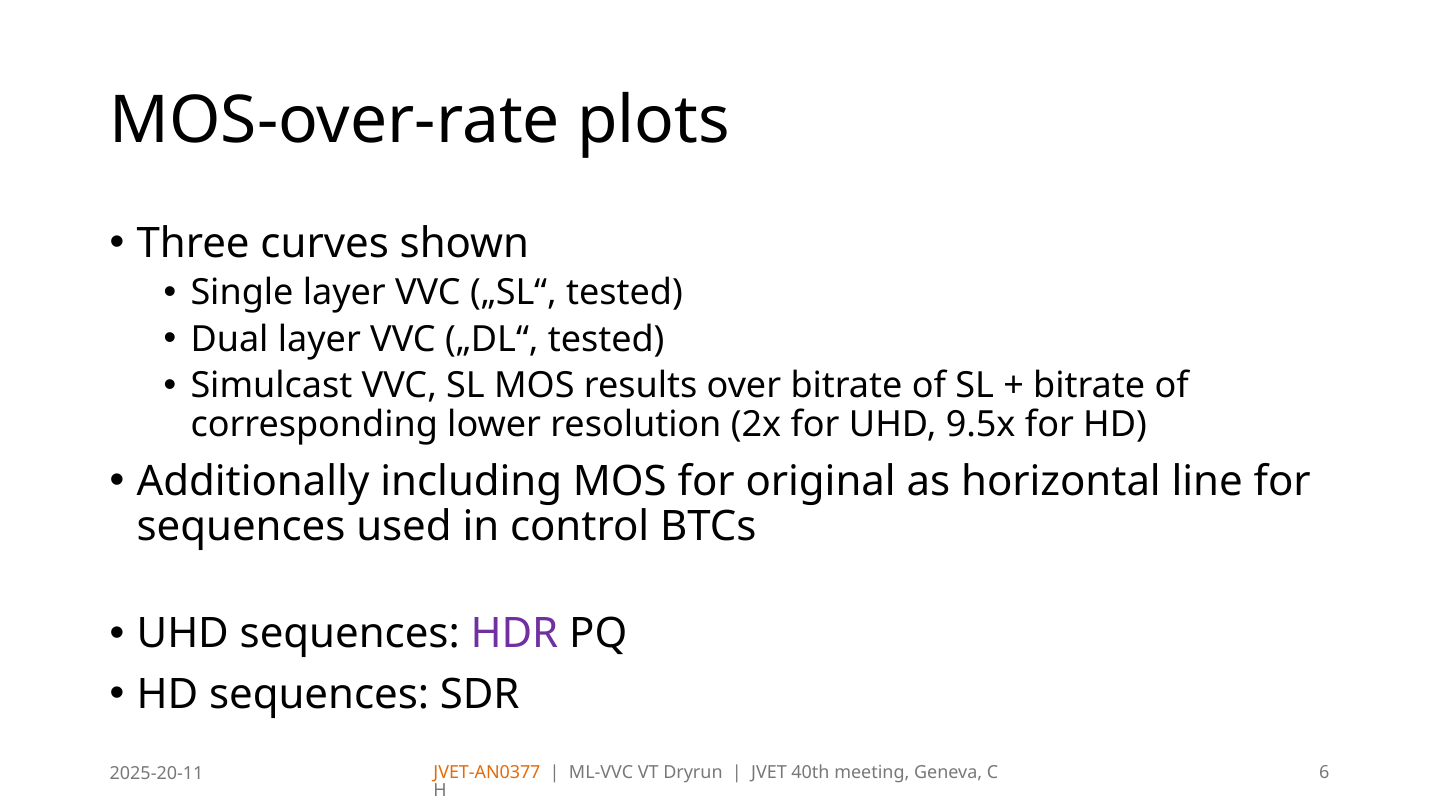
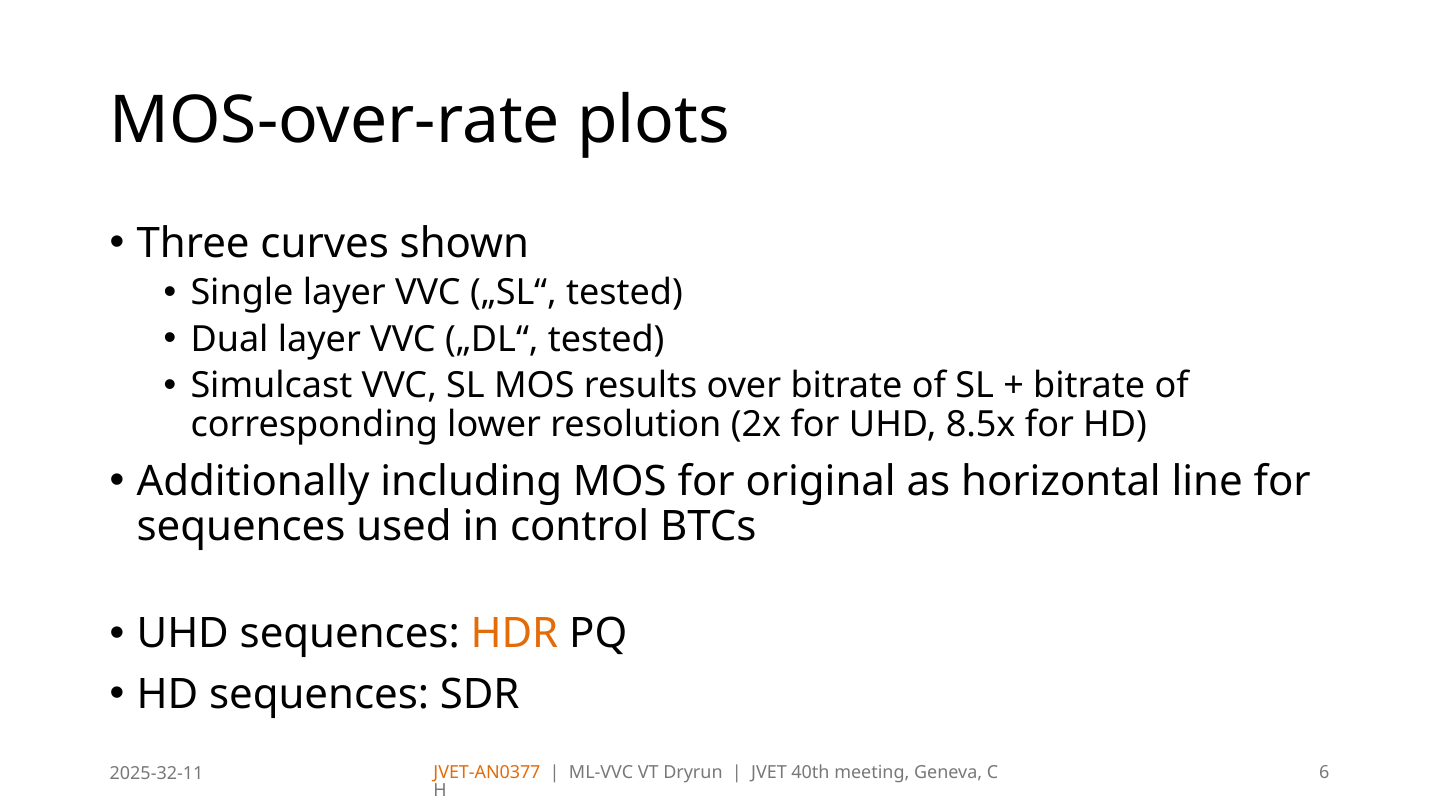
9.5x: 9.5x -> 8.5x (981, 424)
HDR colour: purple -> orange (514, 633)
2025-20-11: 2025-20-11 -> 2025-32-11 (157, 773)
